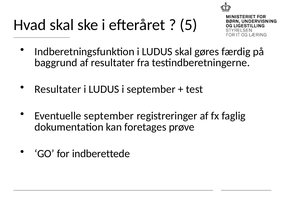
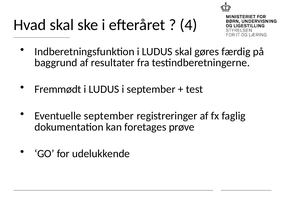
5: 5 -> 4 (189, 25)
Resultater: Resultater -> Fremmødt (58, 89)
indberettede: indberettede -> udelukkende (101, 153)
